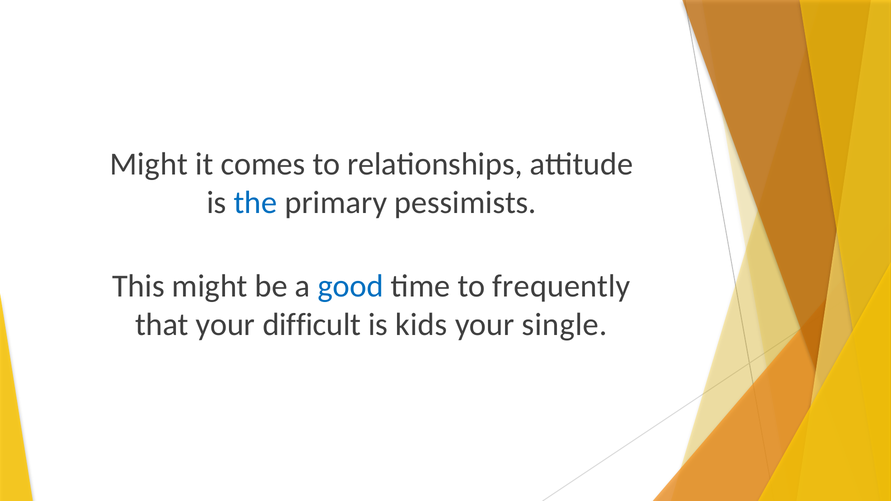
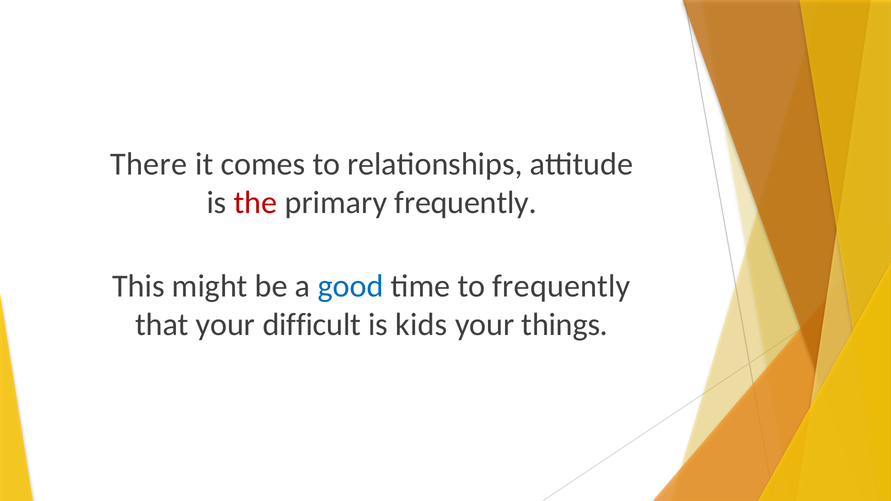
Might: Might -> There (149, 164)
the colour: blue -> red (255, 203)
primary pessimists: pessimists -> frequently (466, 203)
single: single -> things (565, 325)
